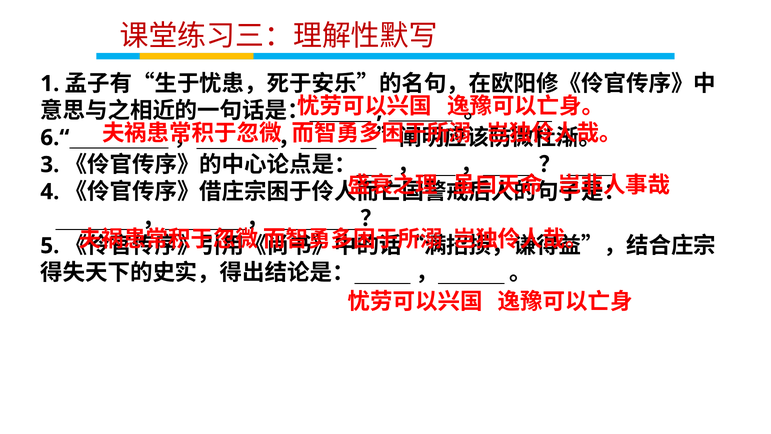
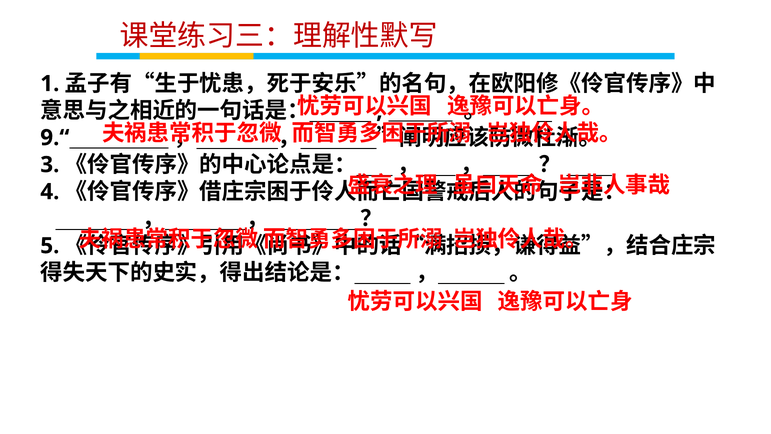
6.“: 6.“ -> 9.“ (55, 138)
